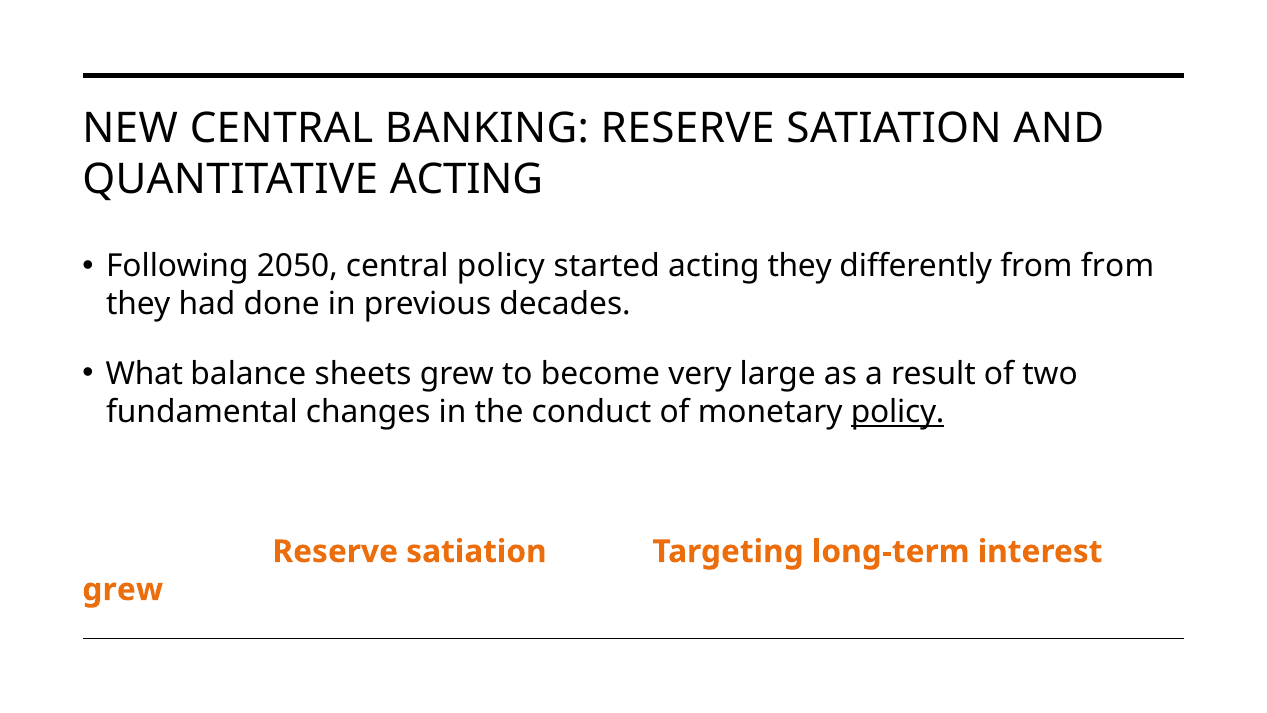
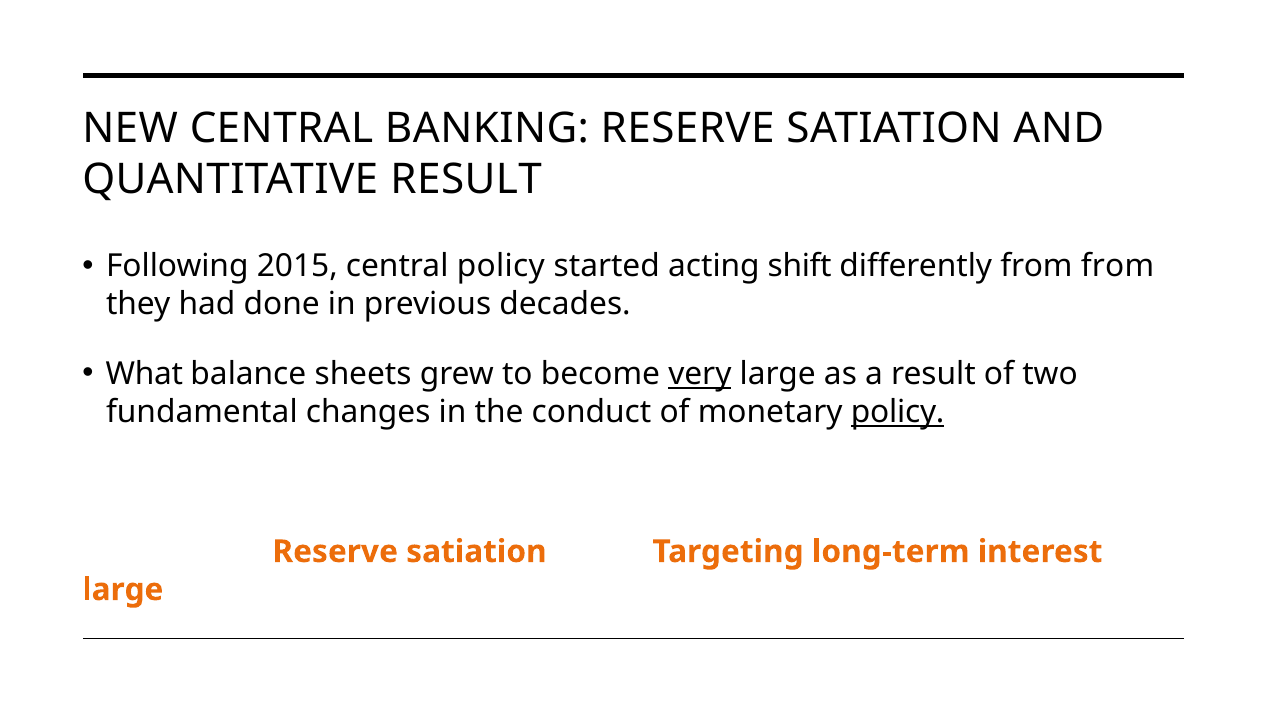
QUANTITATIVE ACTING: ACTING -> RESULT (466, 180)
2050: 2050 -> 2015 (297, 266)
acting they: they -> shift (800, 266)
very underline: none -> present (700, 374)
grew: grew -> large (123, 589)
